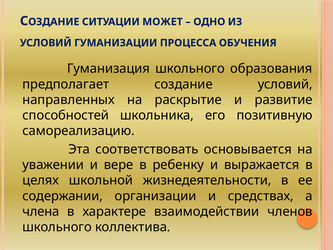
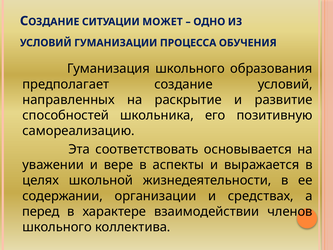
ребенку: ребенку -> аспекты (178, 165)
члена: члена -> перед (41, 211)
